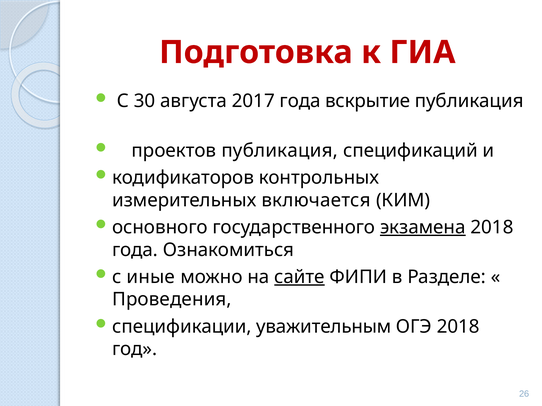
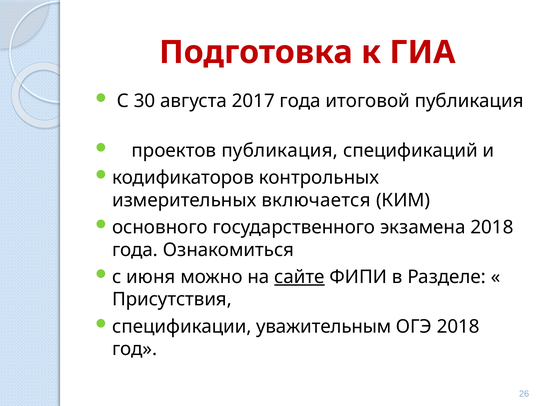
вскрытие: вскрытие -> итоговой (368, 101)
экзамена underline: present -> none (423, 228)
иные: иные -> июня (151, 277)
Проведения: Проведения -> Присутствия (172, 300)
